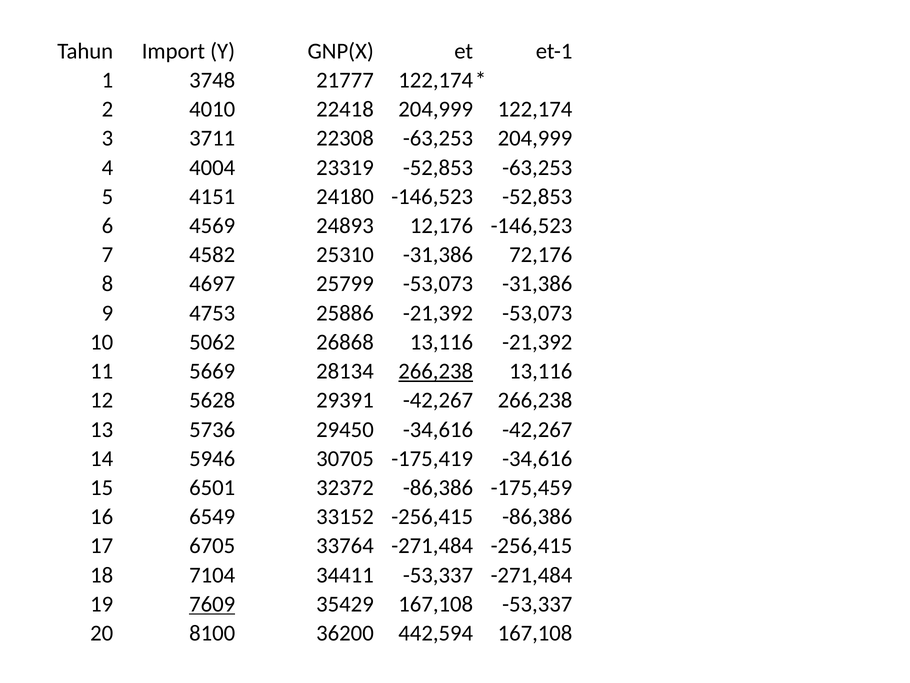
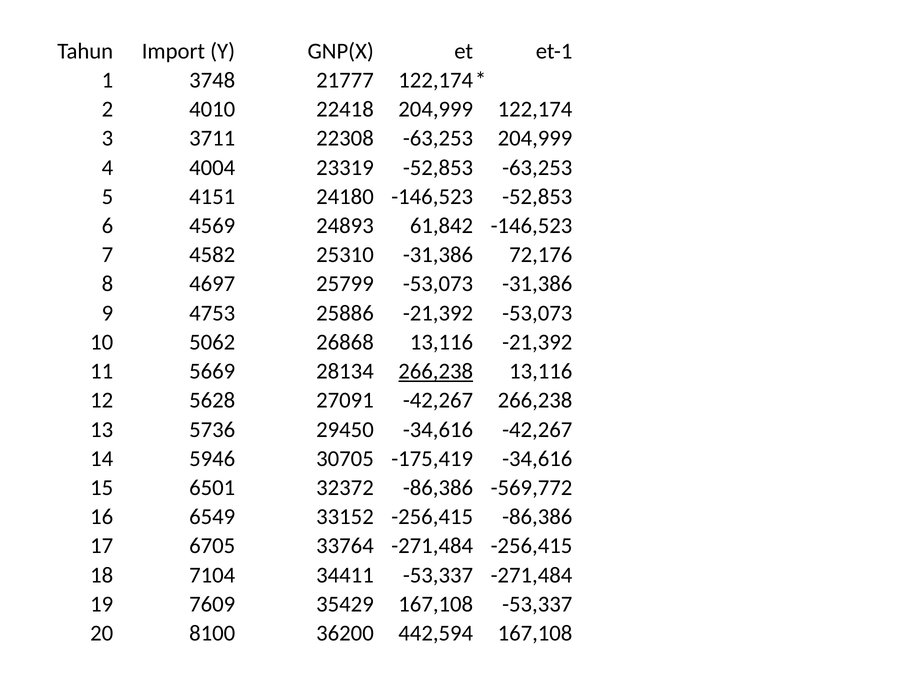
12,176: 12,176 -> 61,842 (441, 226)
29391: 29391 -> 27091 (345, 400)
-175,459: -175,459 -> -569,772 (531, 487)
7609 underline: present -> none (212, 604)
